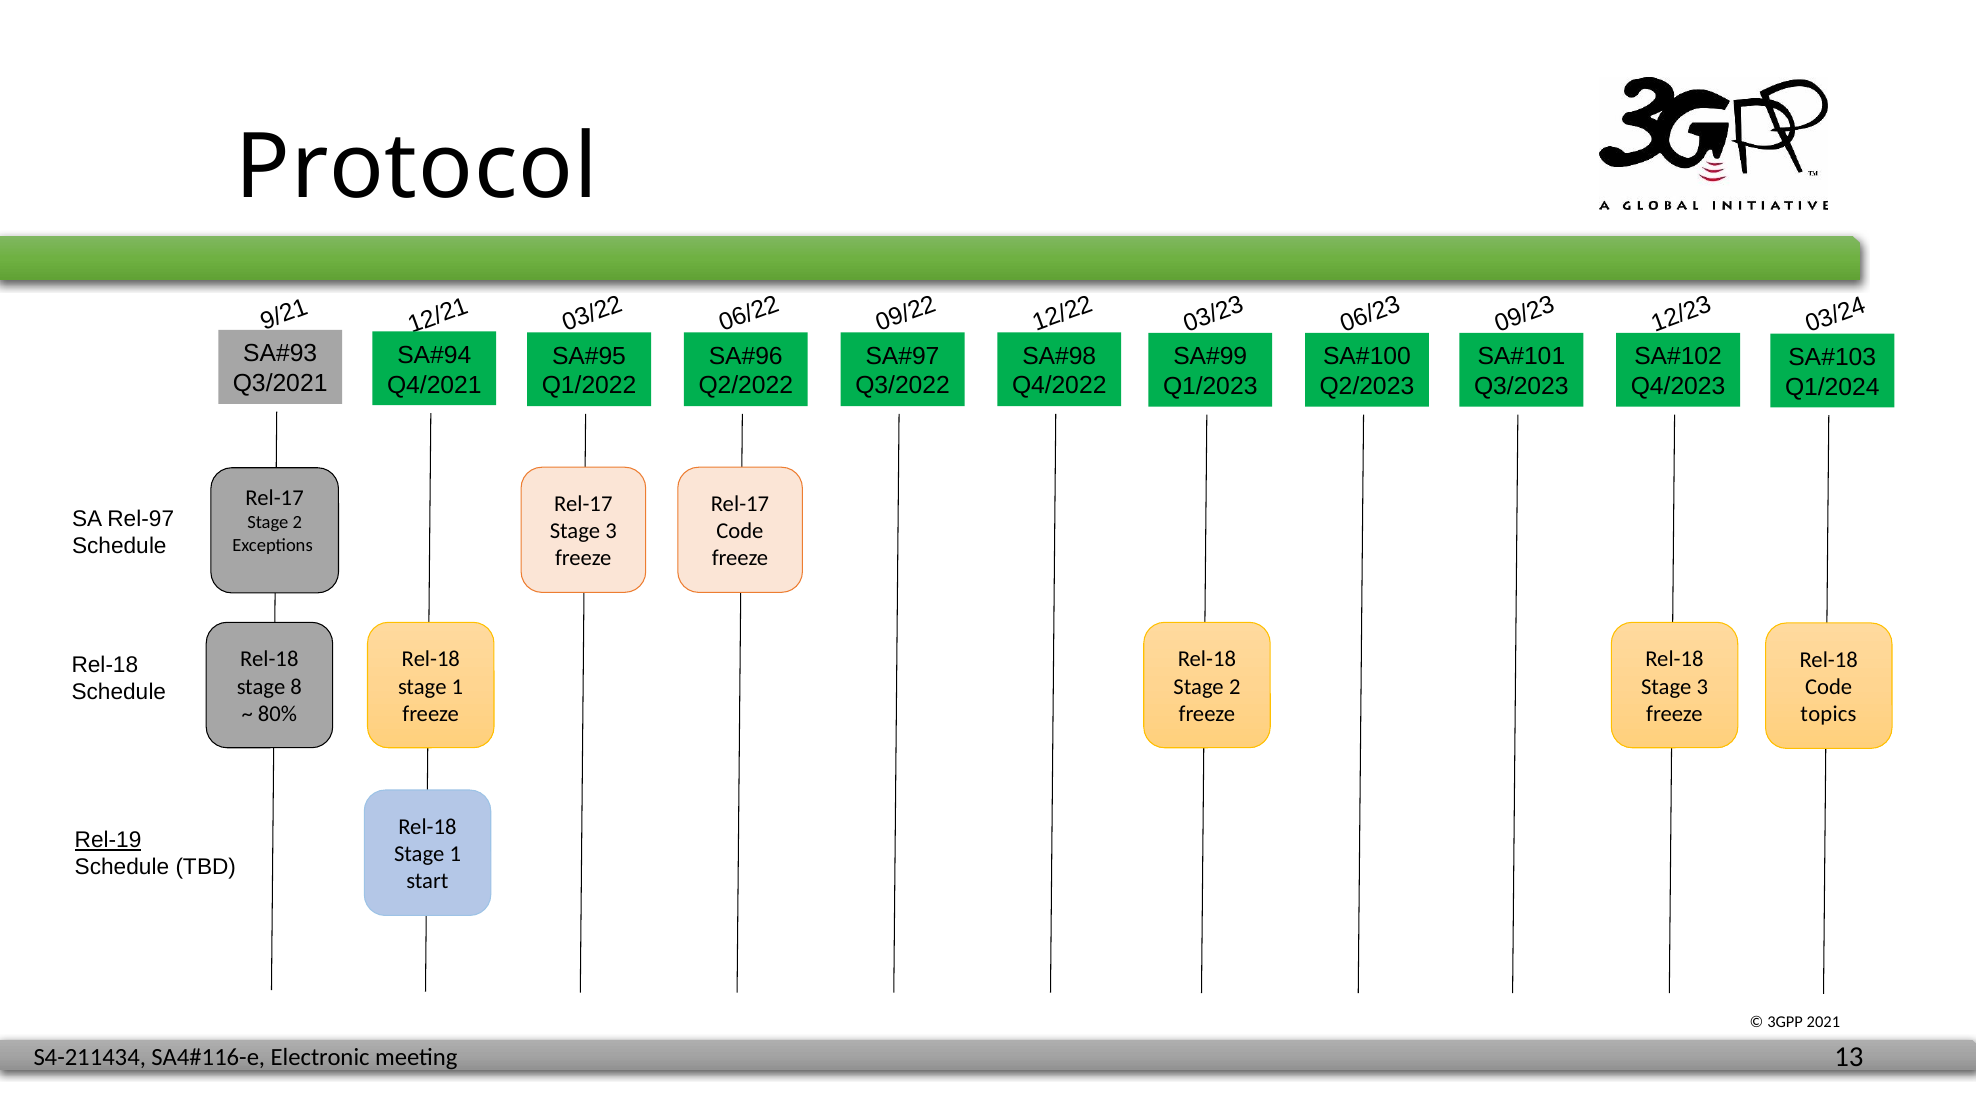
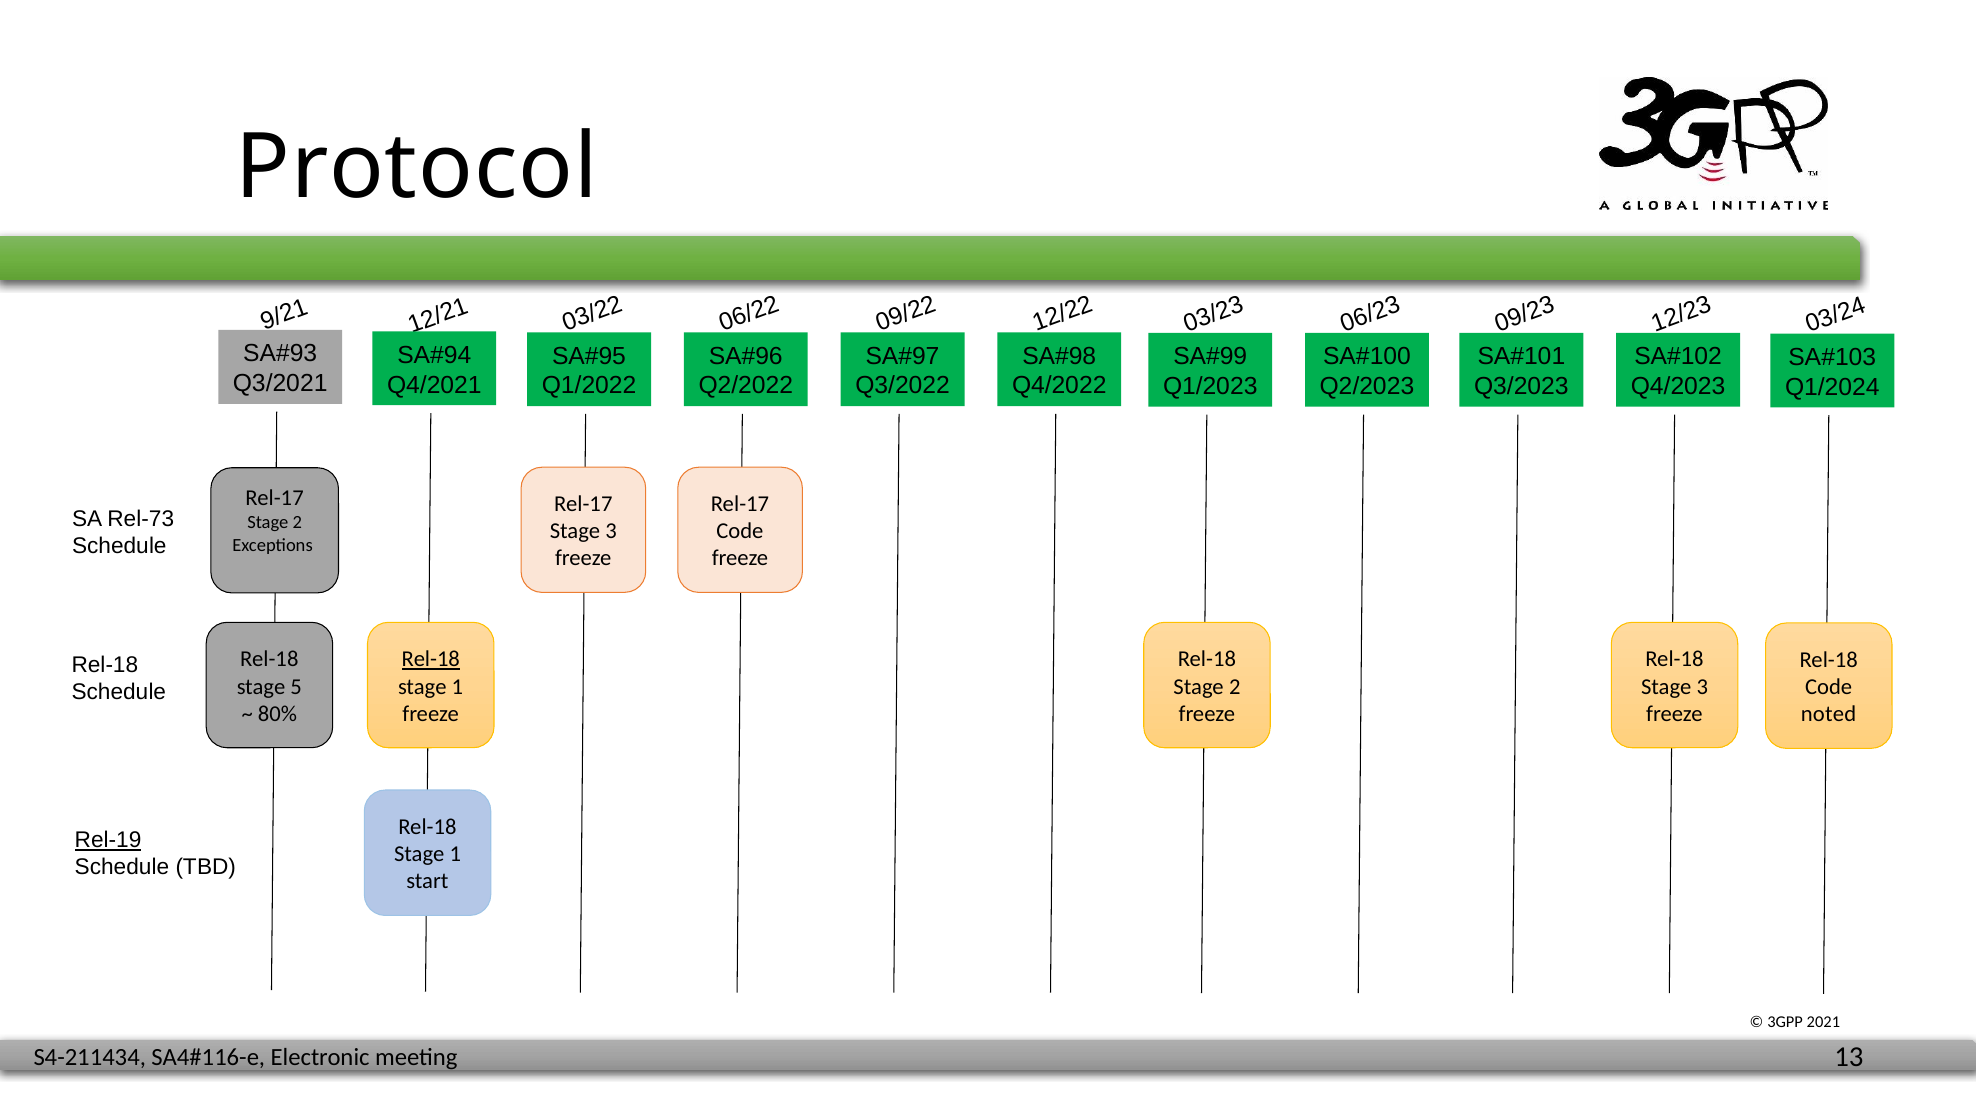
Rel-97: Rel-97 -> Rel-73 (141, 519)
Rel-18 underline: none -> present (431, 659)
8: 8 -> 5 (296, 686)
topics: topics -> noted (1829, 714)
